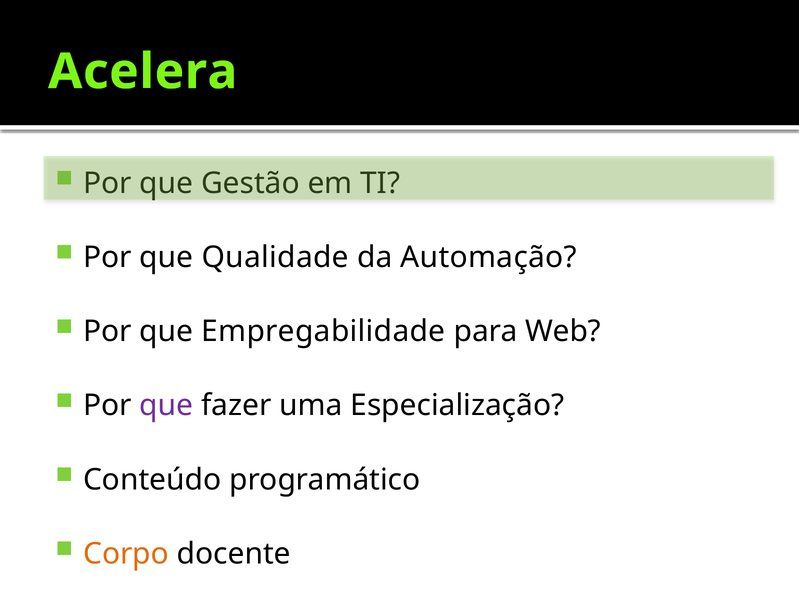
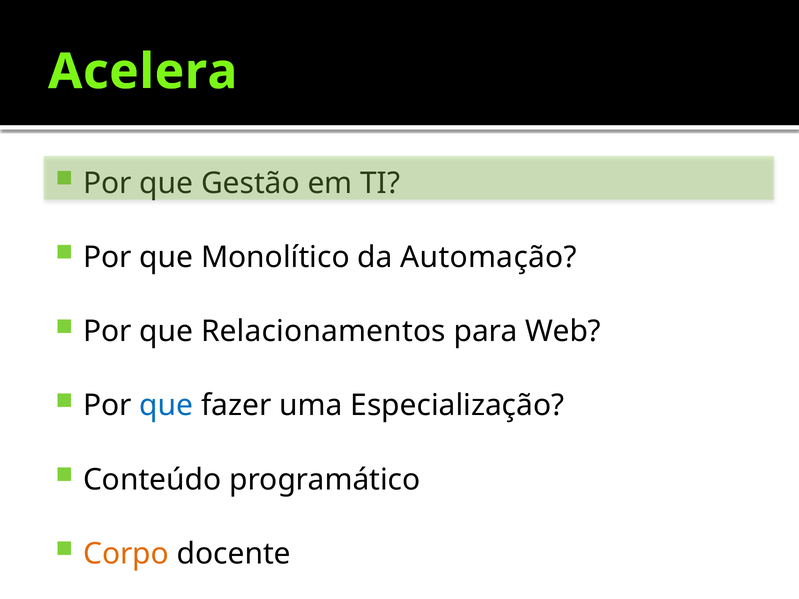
Qualidade: Qualidade -> Monolítico (275, 257)
Empregabilidade: Empregabilidade -> Relacionamentos (323, 332)
que colour: purple -> blue (166, 406)
